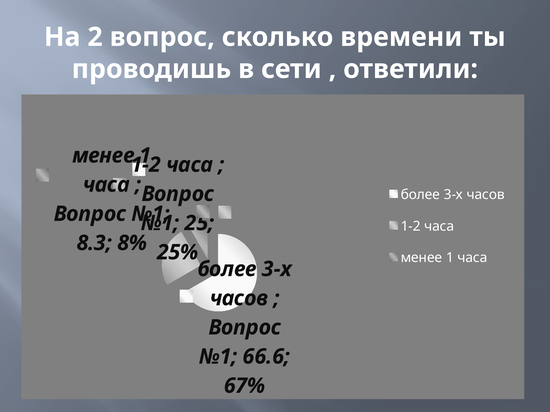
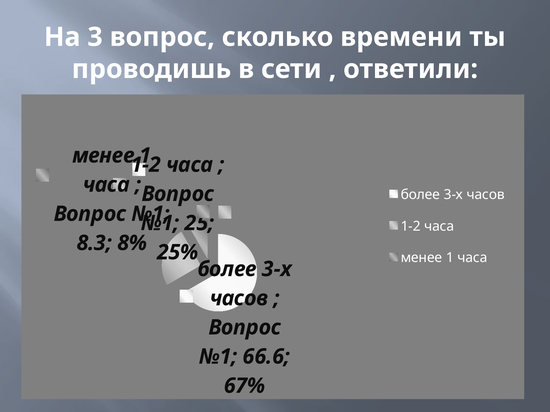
2: 2 -> 3 (95, 37)
